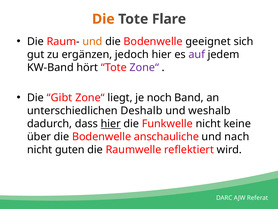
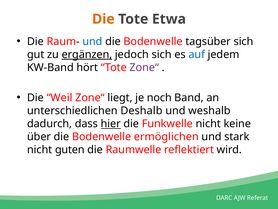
Flare: Flare -> Etwa (169, 19)
und colour: orange -> blue (92, 41)
geeignet: geeignet -> tagsüber (208, 41)
ergänzen underline: none -> present (87, 54)
jedoch hier: hier -> sich (162, 54)
auf colour: purple -> blue (197, 54)
Gibt: Gibt -> Weil (60, 98)
anschauliche: anschauliche -> ermöglichen (166, 136)
nach: nach -> stark (237, 136)
